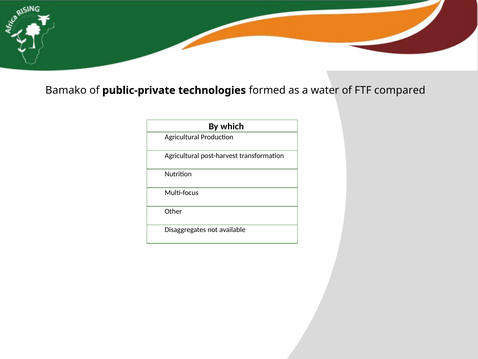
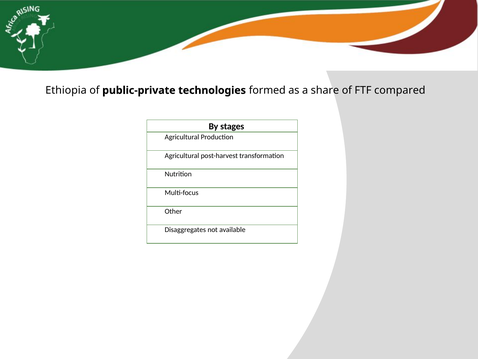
Bamako: Bamako -> Ethiopia (66, 90)
water: water -> share (325, 90)
which: which -> stages (232, 126)
